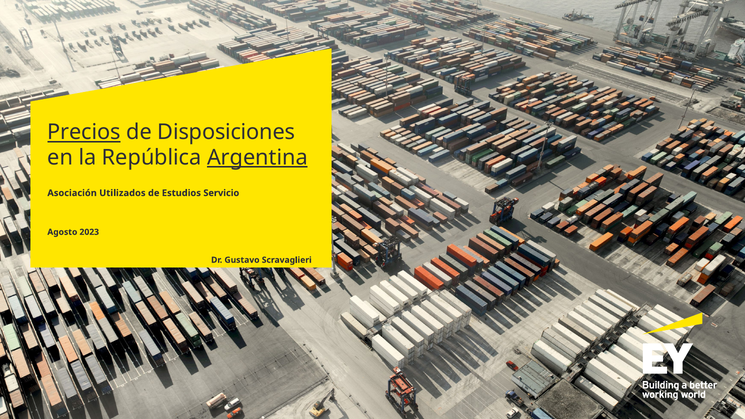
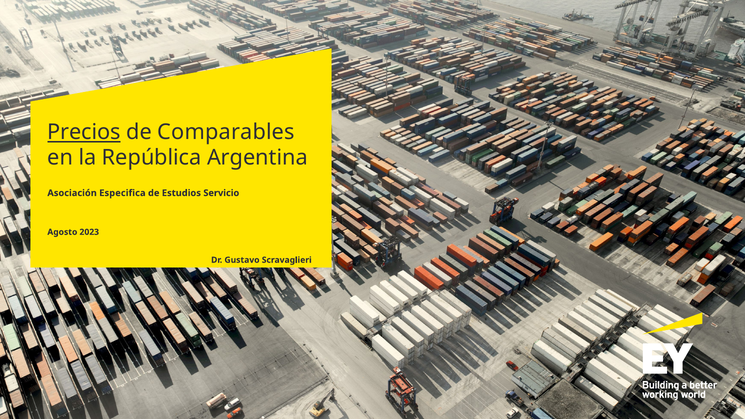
Disposiciones: Disposiciones -> Comparables (226, 132)
Argentina underline: present -> none (257, 157)
Utilizados: Utilizados -> Especifica (122, 193)
